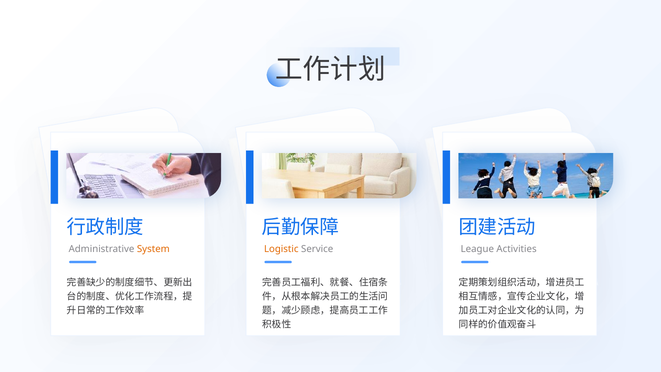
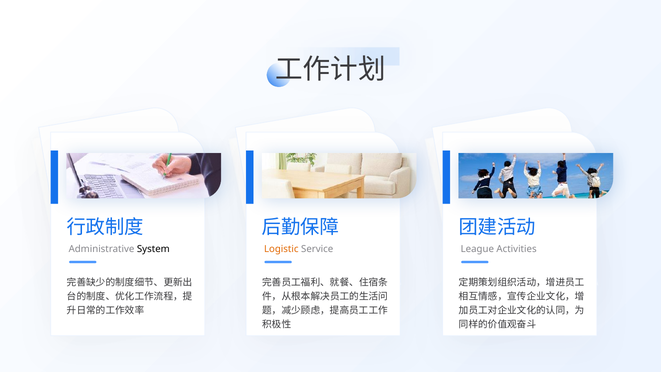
System colour: orange -> black (153, 249)
